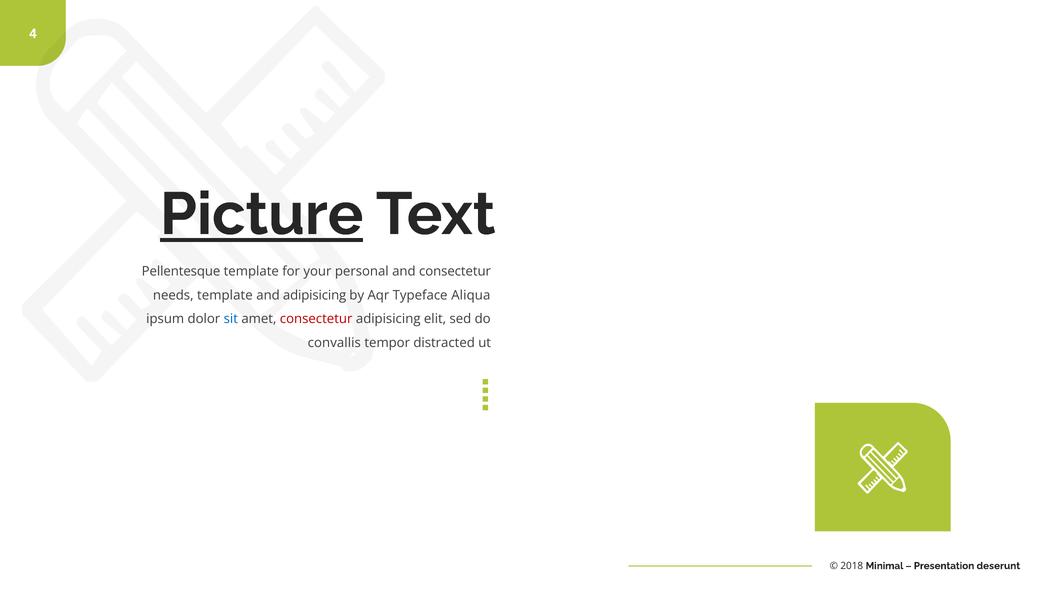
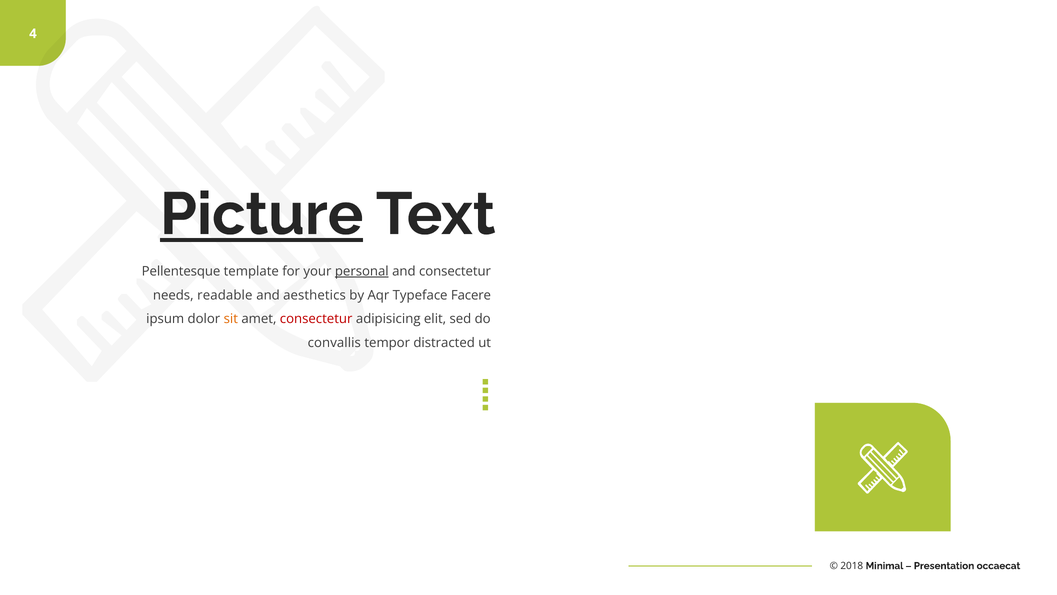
personal underline: none -> present (362, 271)
needs template: template -> readable (225, 295)
and adipisicing: adipisicing -> aesthetics (315, 295)
Aliqua: Aliqua -> Facere (471, 295)
sit colour: blue -> orange (231, 319)
deserunt: deserunt -> occaecat (998, 565)
